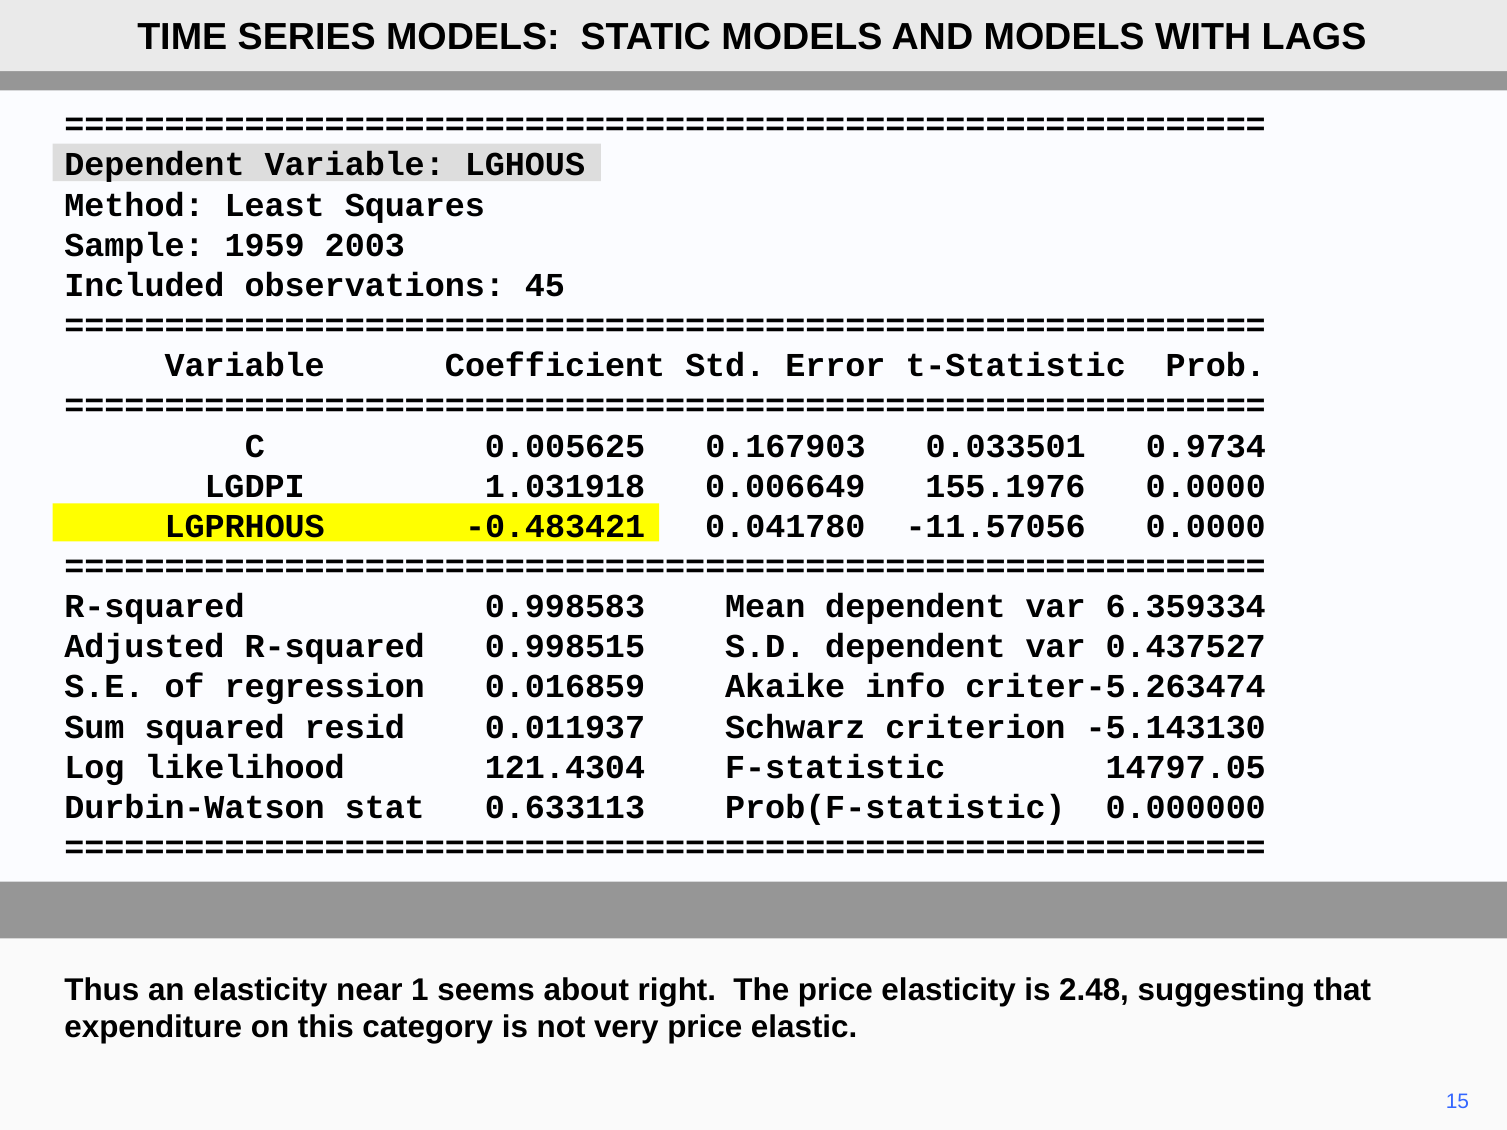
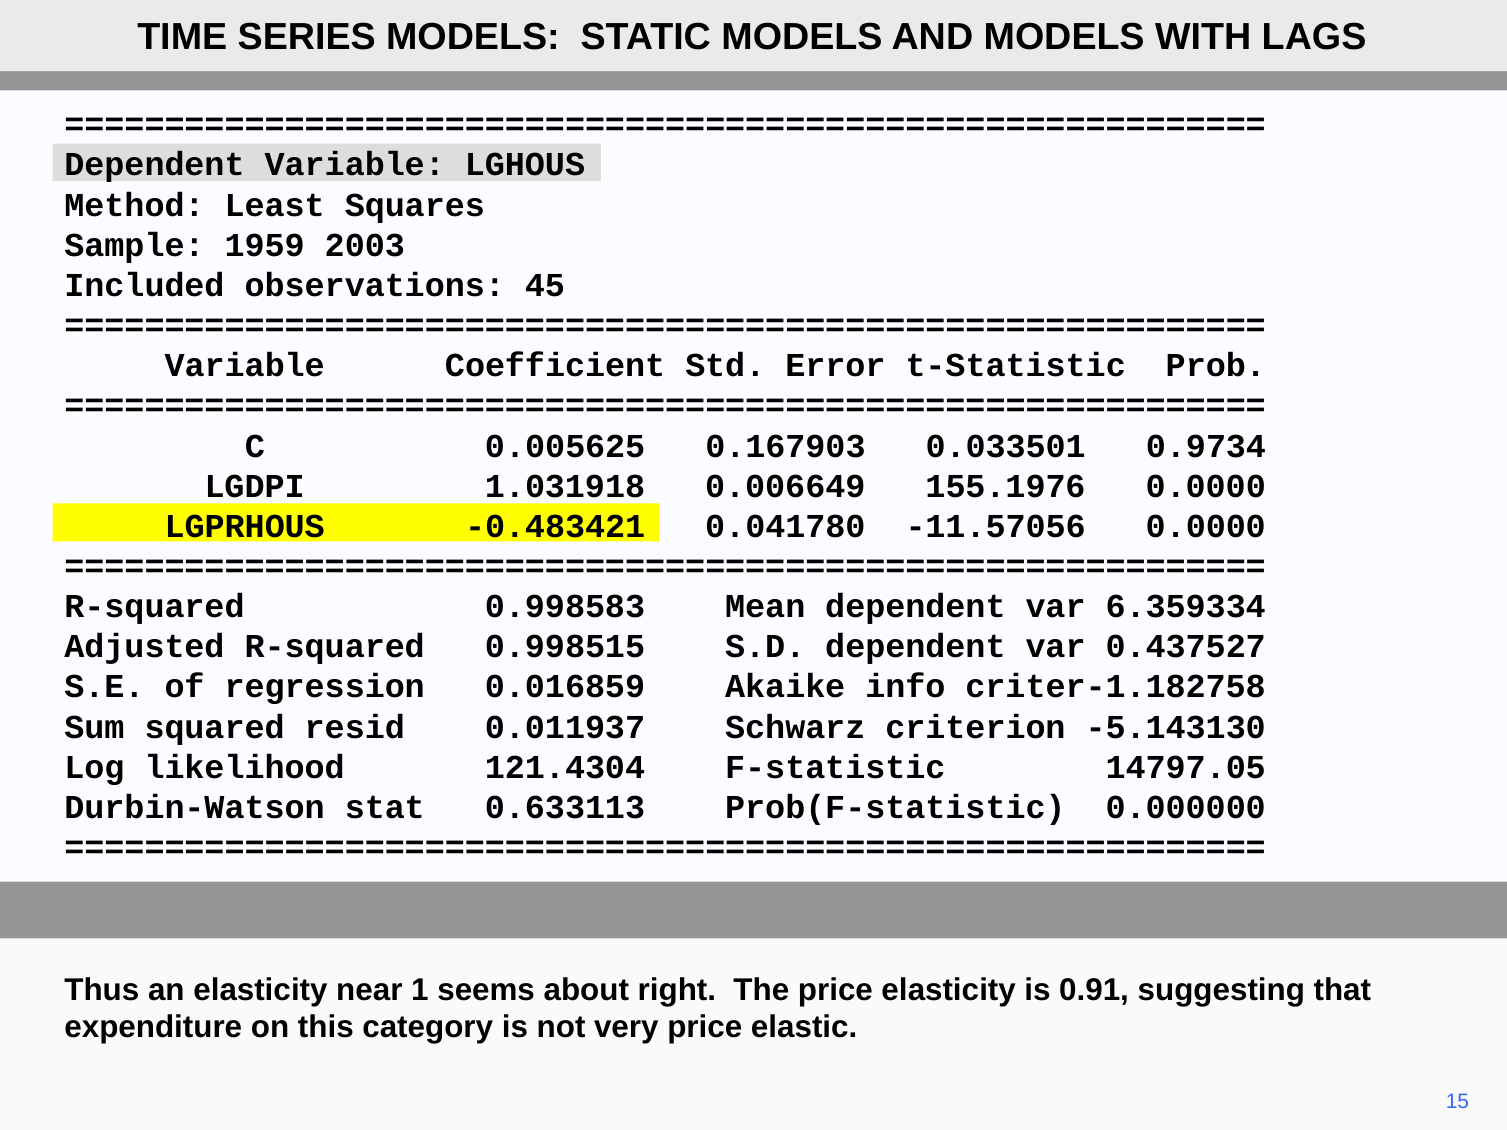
criter-5.263474: criter-5.263474 -> criter-1.182758 (1116, 687)
2.48: 2.48 -> 0.91 (1094, 990)
